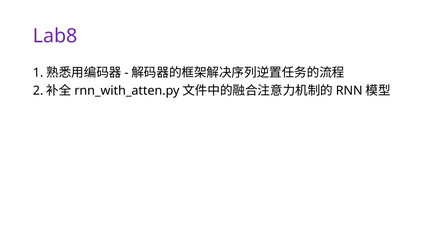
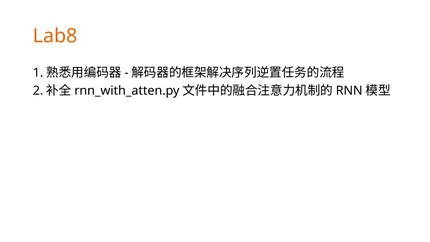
Lab8 colour: purple -> orange (55, 36)
